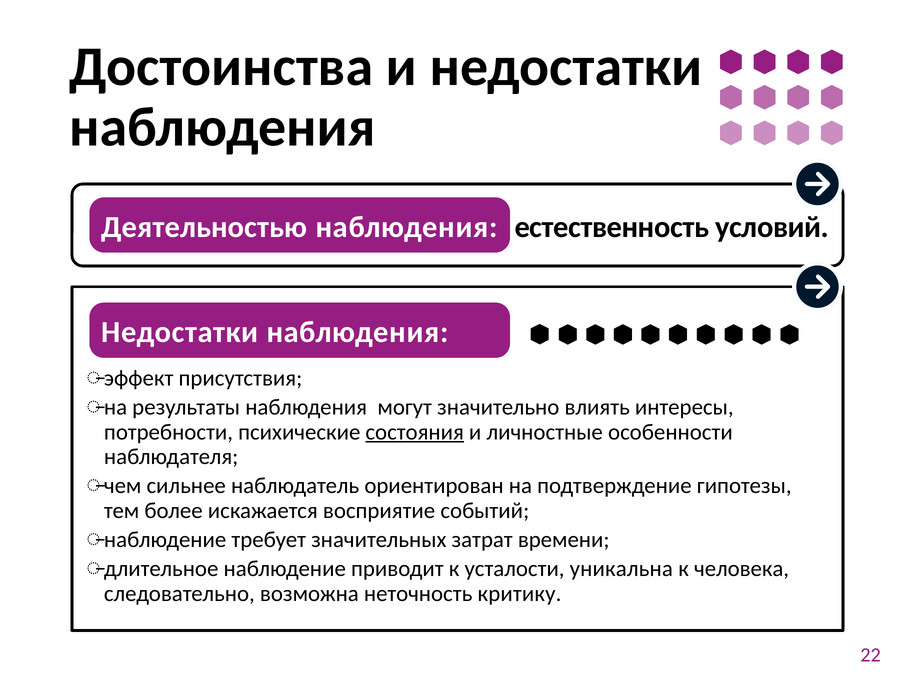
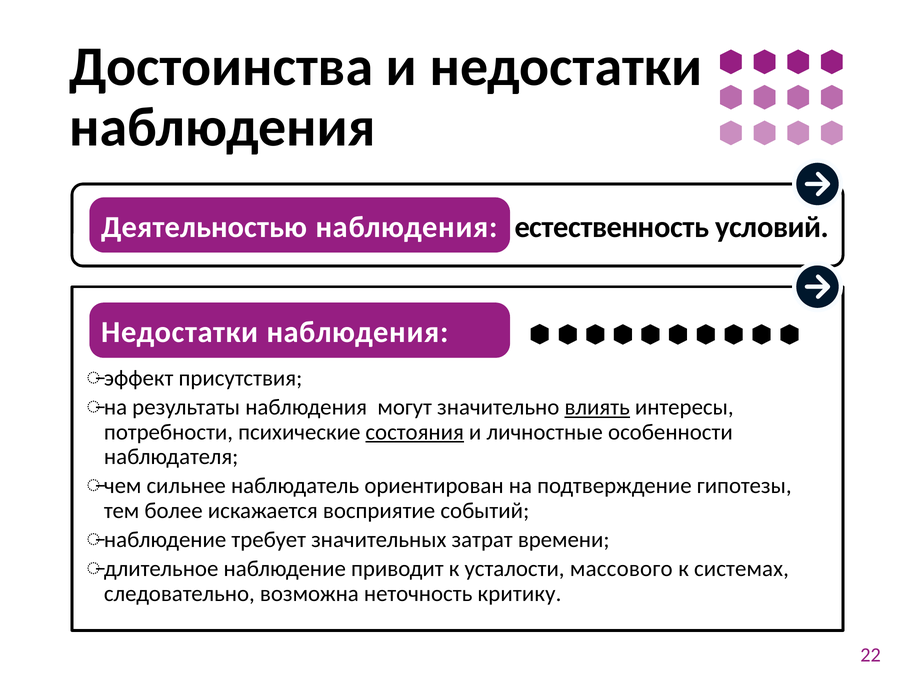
влиять underline: none -> present (597, 407)
уникальна: уникальна -> массового (621, 569)
человека: человека -> системах (741, 569)
